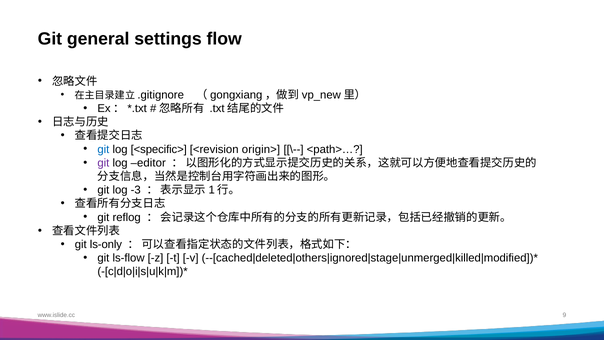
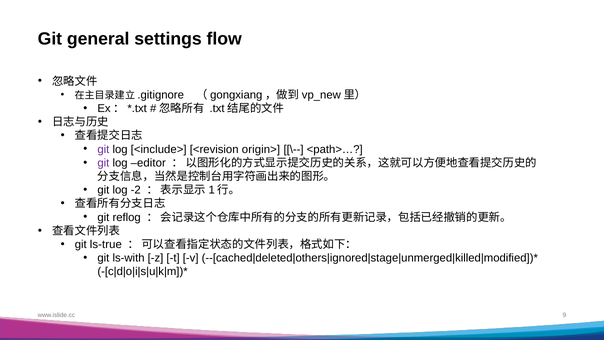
git colour: blue -> purple (103, 149)
<specific>: <specific> -> <include> (159, 149)
-3: -3 -> -2 (136, 190)
ls-only: ls-only -> ls-true (106, 244)
ls-flow: ls-flow -> ls-with (129, 258)
